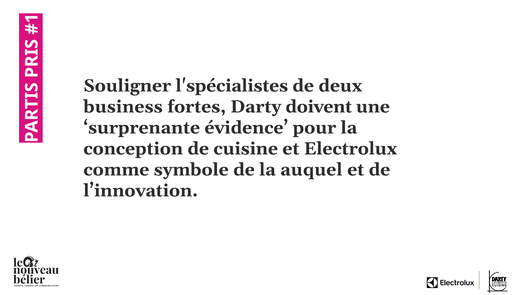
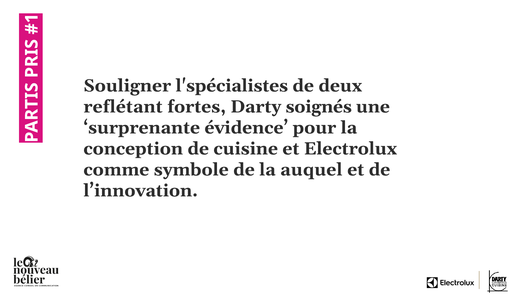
business: business -> reflétant (123, 107)
doivent: doivent -> soignés (319, 107)
